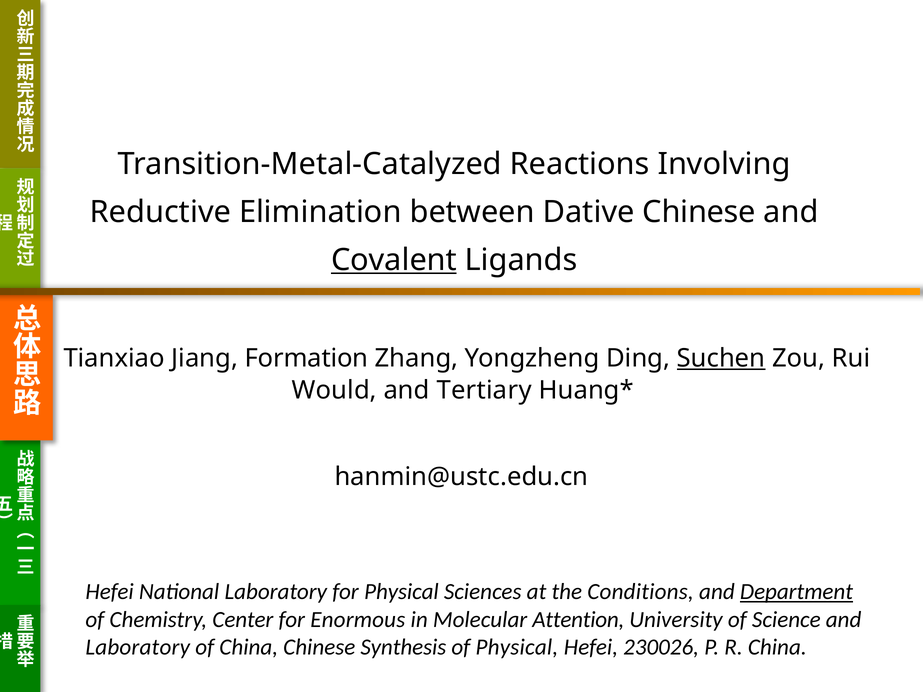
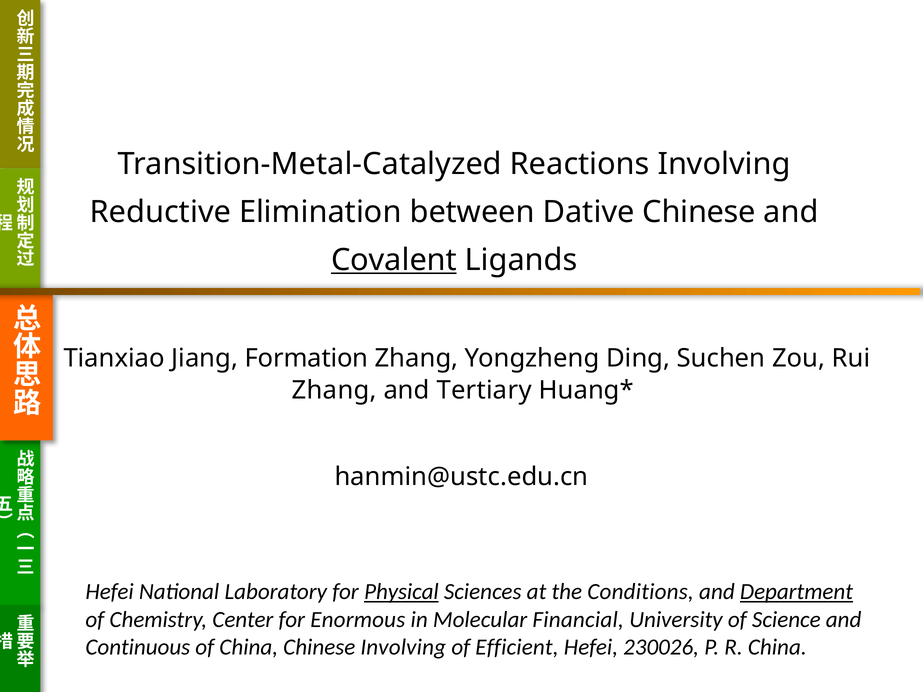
Suchen underline: present -> none (721, 358)
Would: Would -> Zhang (334, 390)
Physical underline: none -> present (402, 592)
Attention: Attention -> Financial (578, 620)
Laboratory: Laboratory -> Continuous (138, 647)
Chinese Synthesis: Synthesis -> Involving (403, 647)
of Physical: Physical -> Efficient (517, 647)
